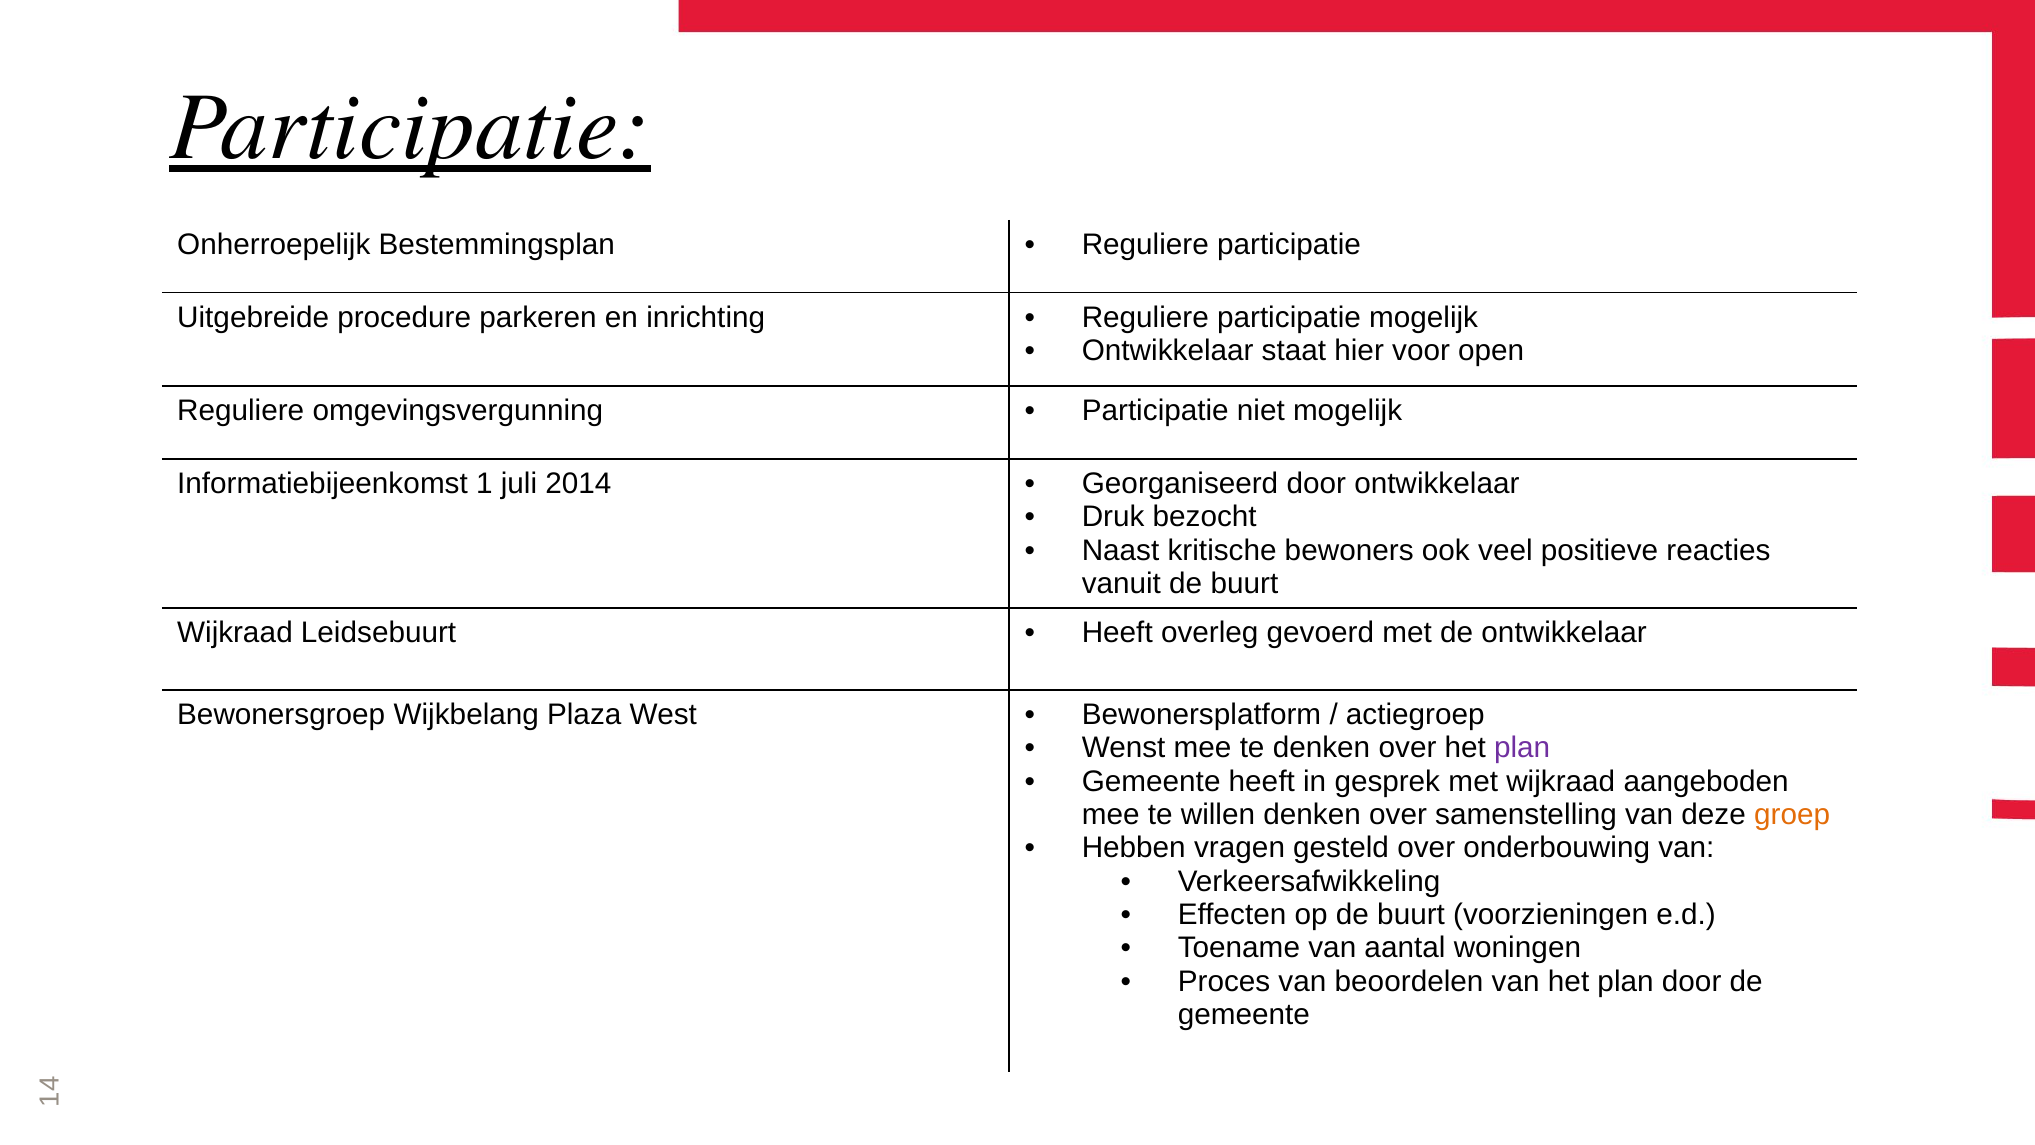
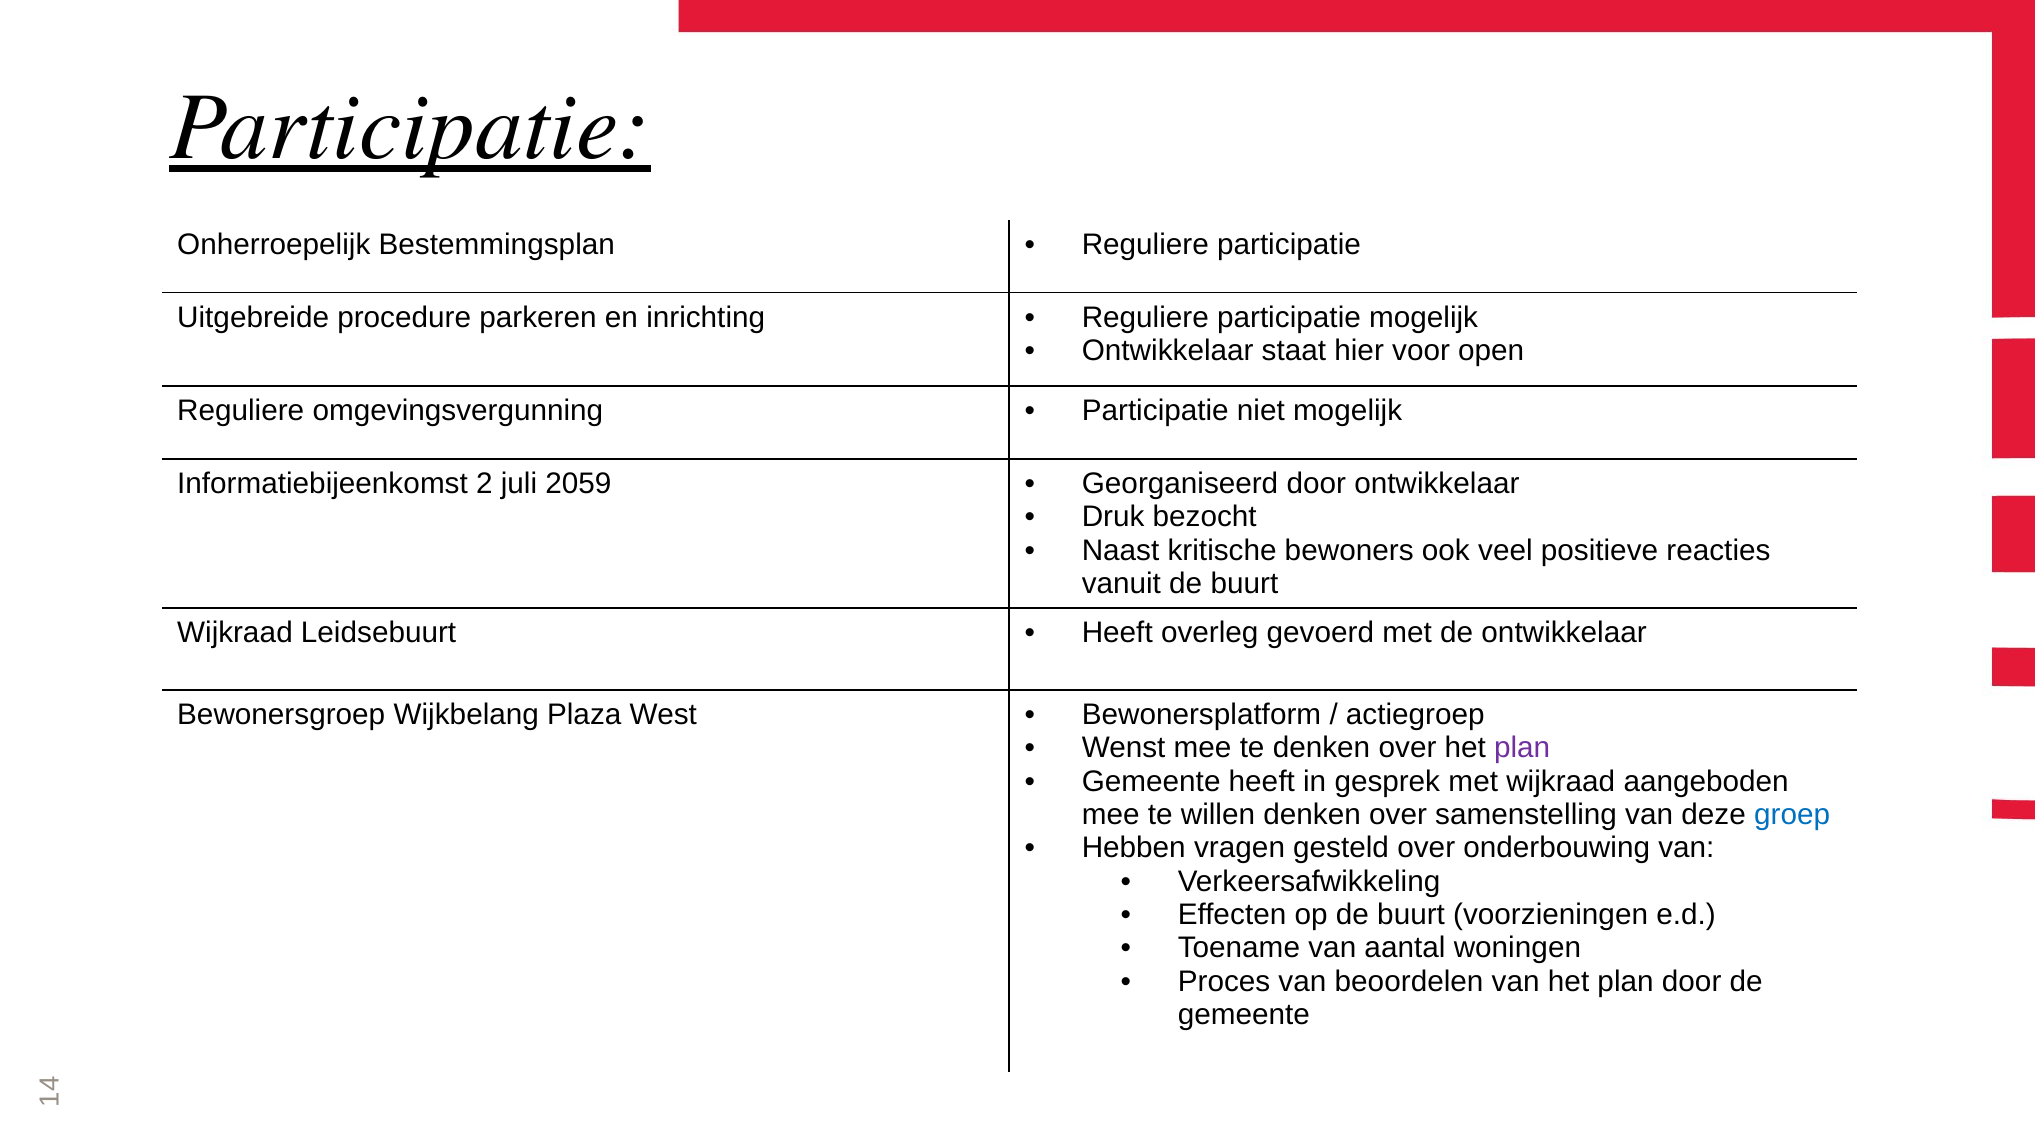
Informatiebijeenkomst 1: 1 -> 2 (484, 484)
2014: 2014 -> 2059 (578, 484)
groep colour: orange -> blue (1792, 814)
